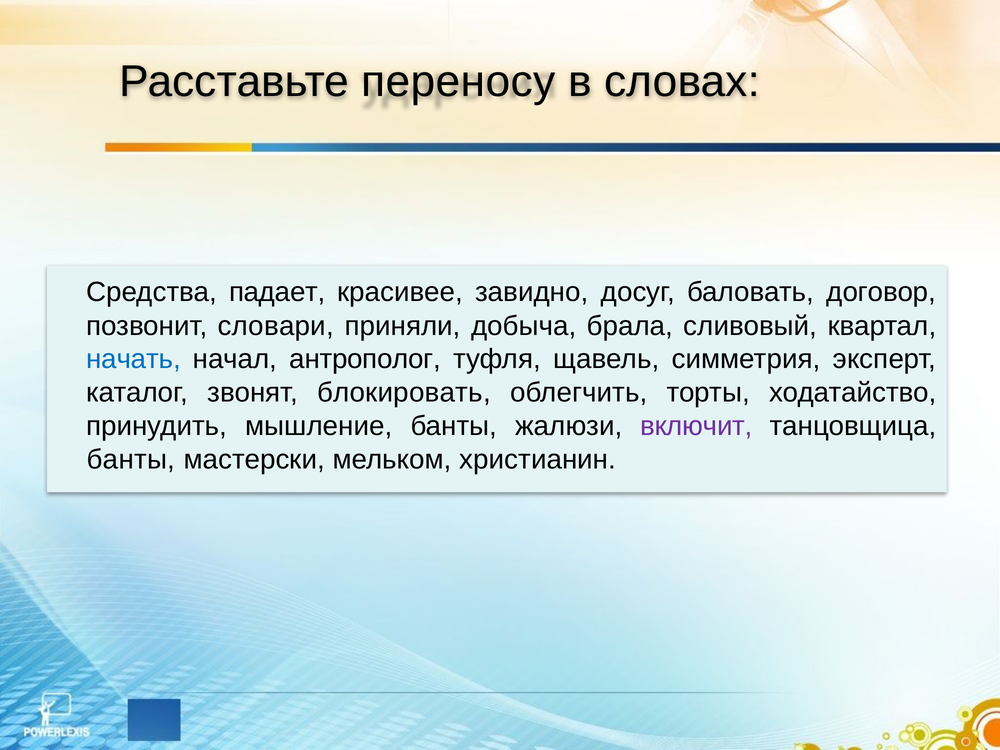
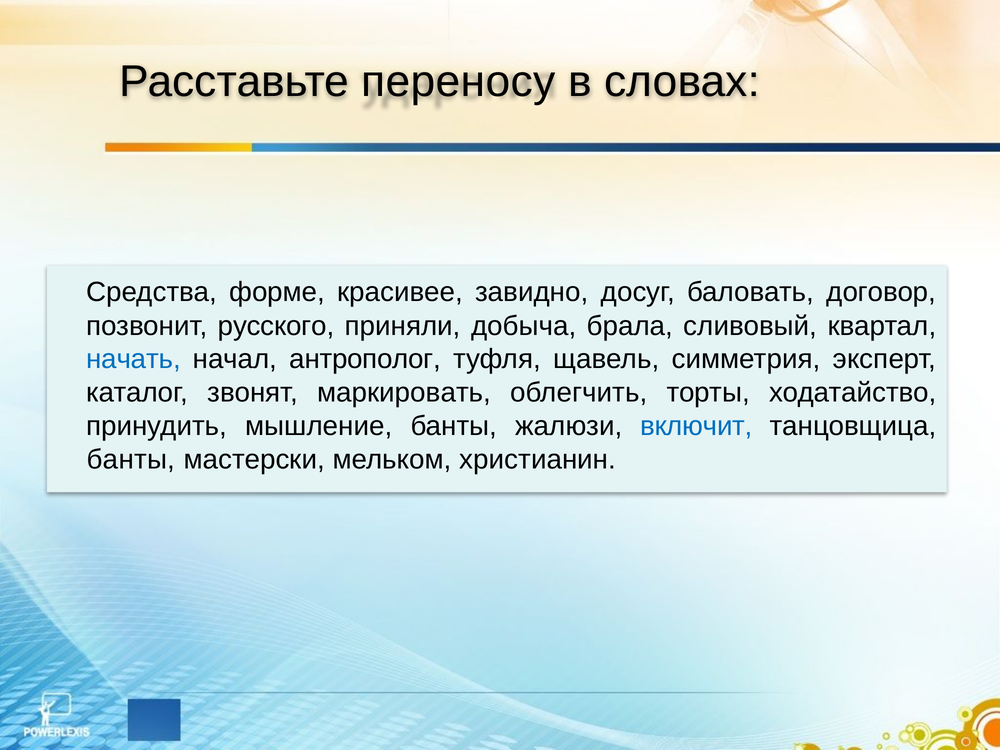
падает: падает -> форме (277, 292)
словари: словари -> русского (276, 326)
блокировать: блокировать -> маркировать (404, 393)
включит colour: purple -> blue (696, 426)
